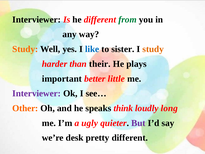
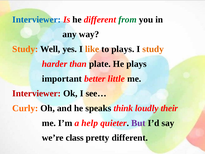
Interviewer colour: black -> blue (37, 19)
like colour: blue -> orange (92, 49)
to sister: sister -> plays (123, 49)
their: their -> plate (100, 64)
Interviewer colour: purple -> red (37, 93)
Other: Other -> Curly (25, 108)
long: long -> their (169, 108)
ugly: ugly -> help (90, 123)
desk: desk -> class (75, 138)
